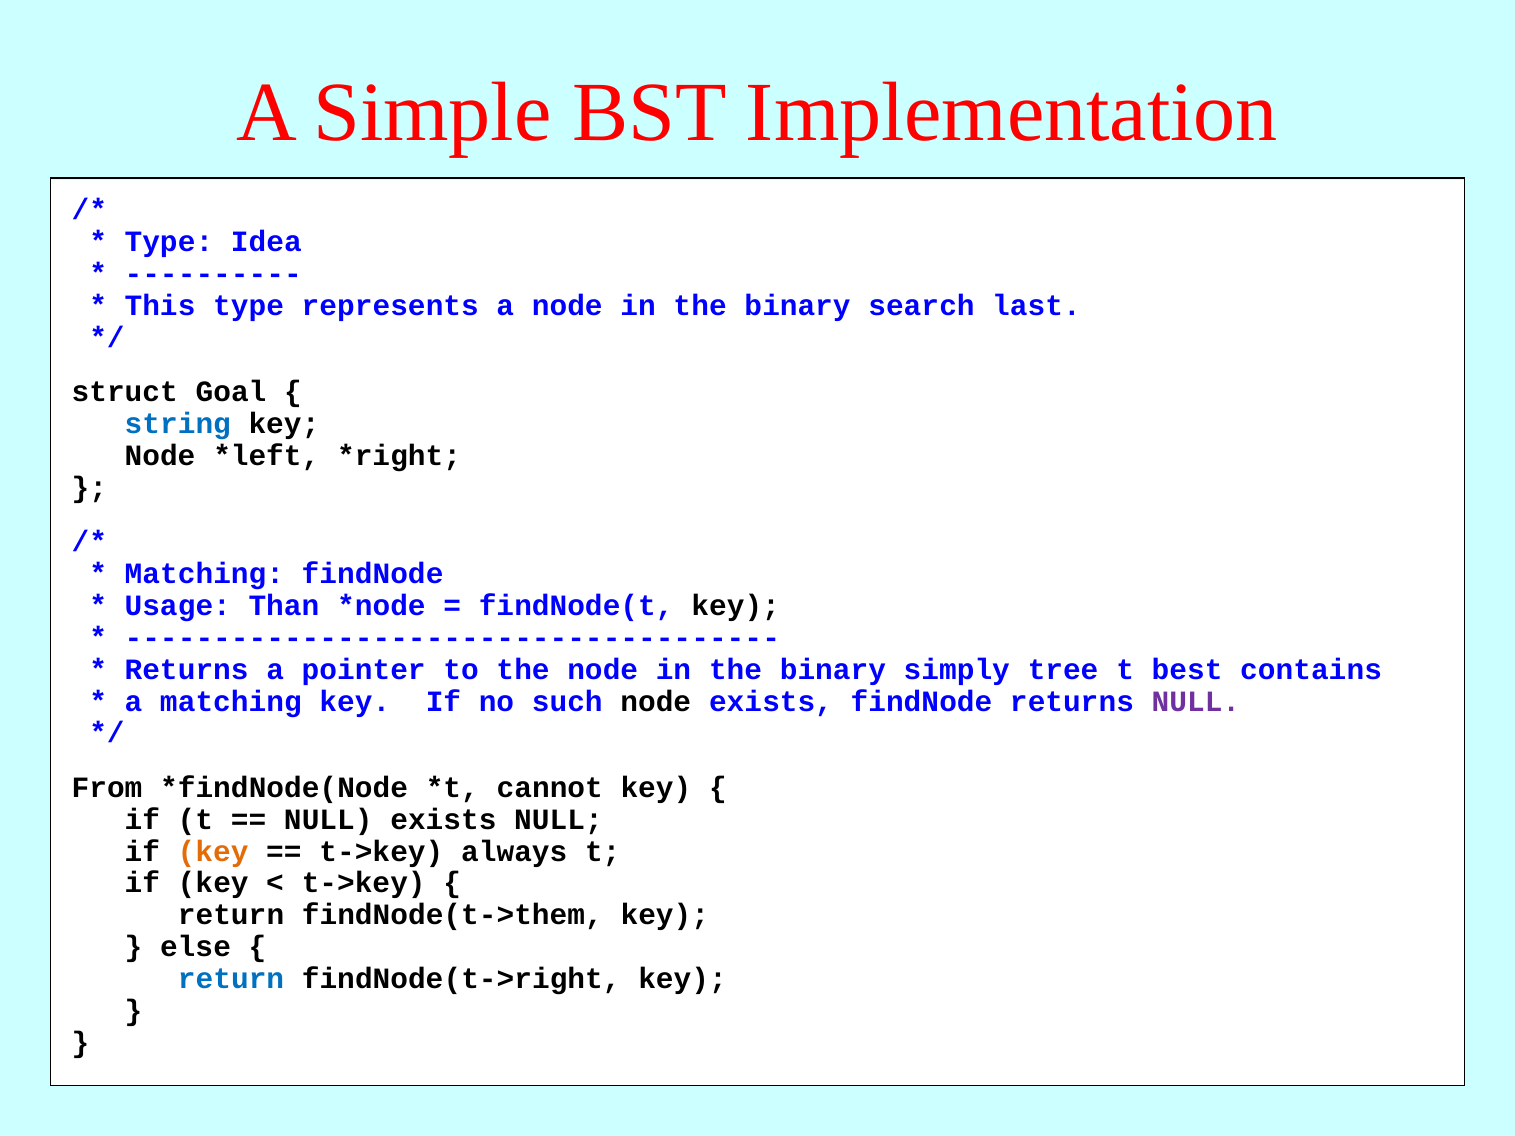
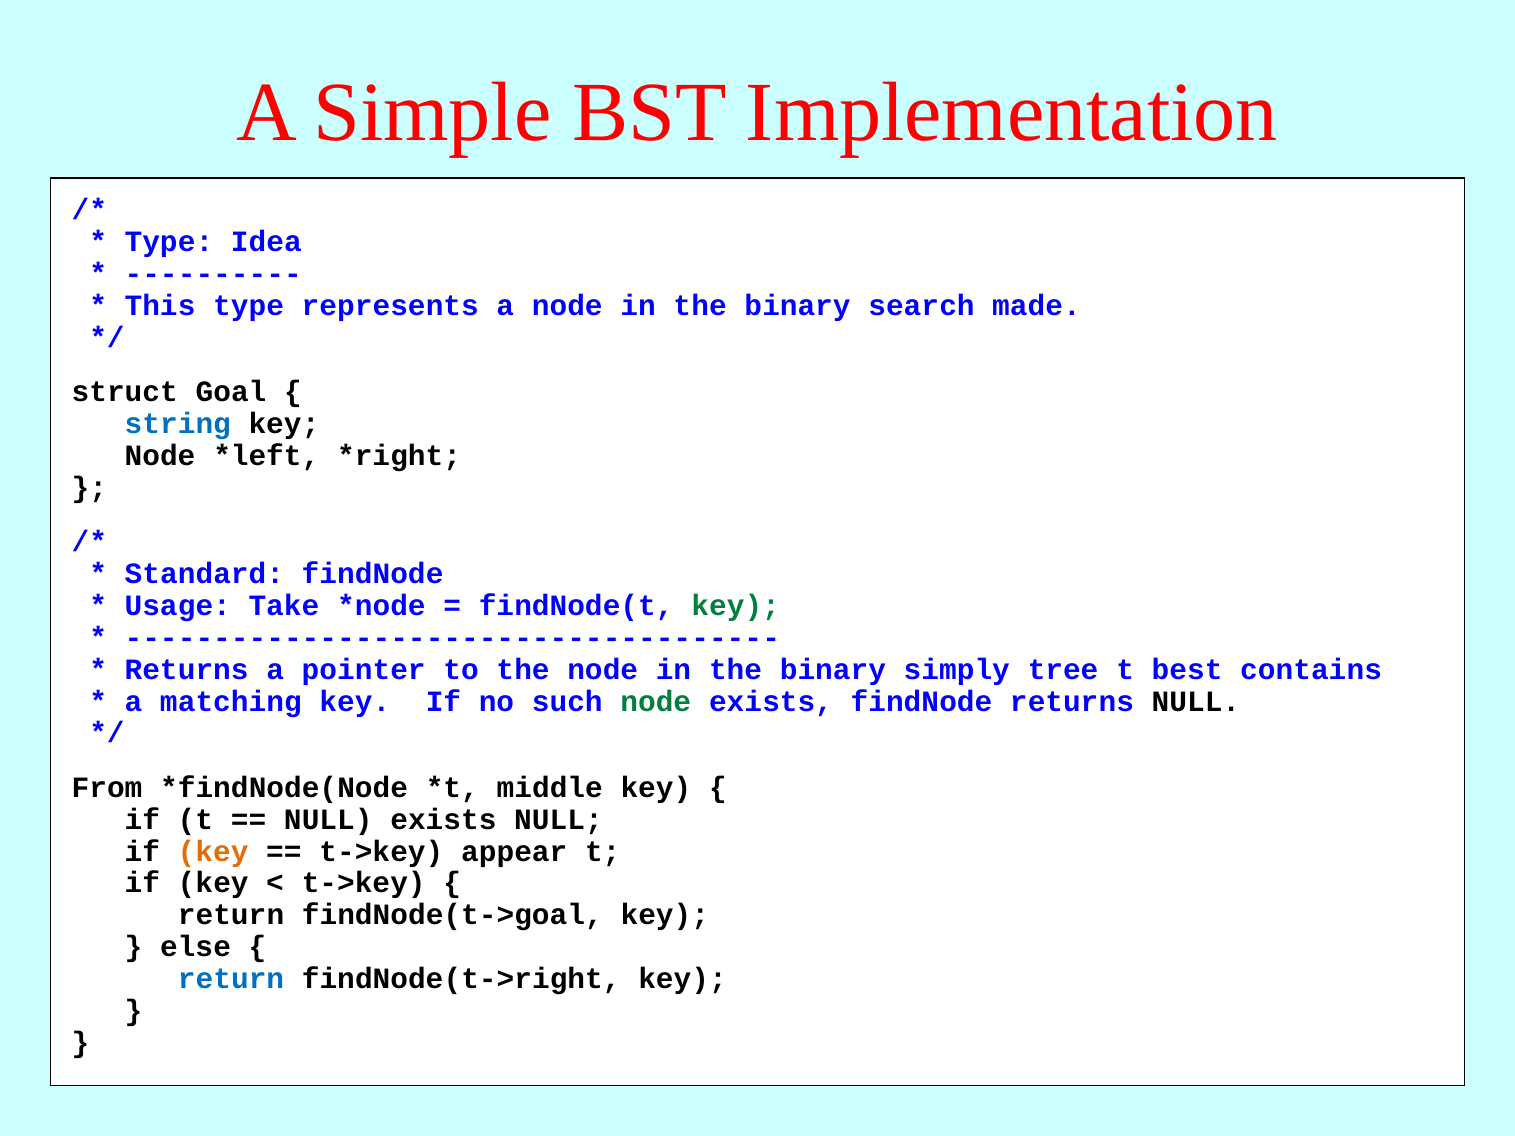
last: last -> made (1036, 306)
Matching: Matching -> Standard (204, 574)
Than: Than -> Take (284, 606)
key colour: black -> green (736, 606)
node colour: black -> green (656, 701)
NULL colour: purple -> black (1196, 701)
cannot: cannot -> middle (550, 788)
always: always -> appear (514, 852)
findNode(t->them: findNode(t->them -> findNode(t->goal (452, 915)
